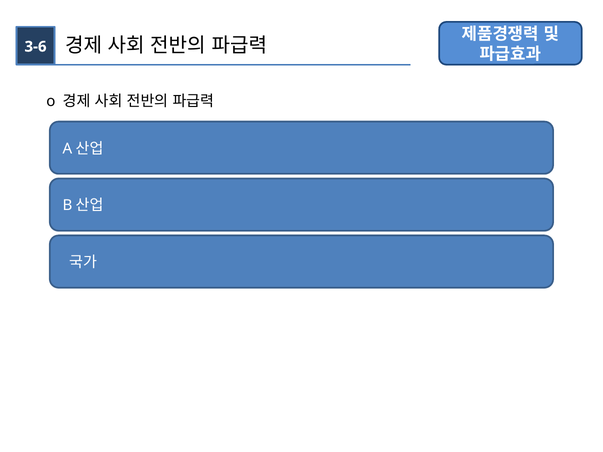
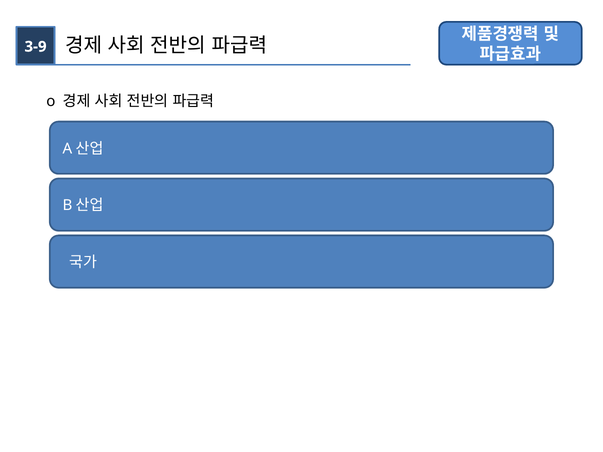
3-6: 3-6 -> 3-9 (36, 47)
